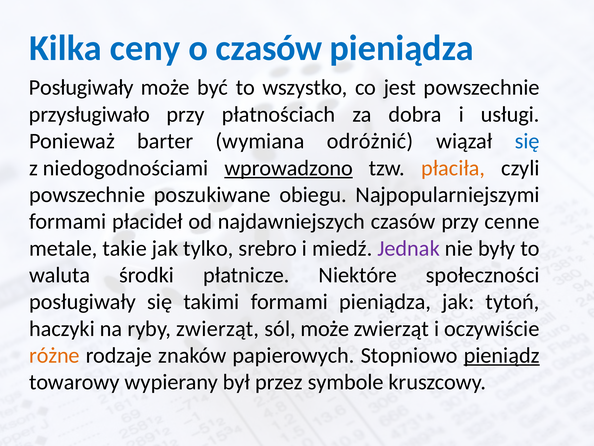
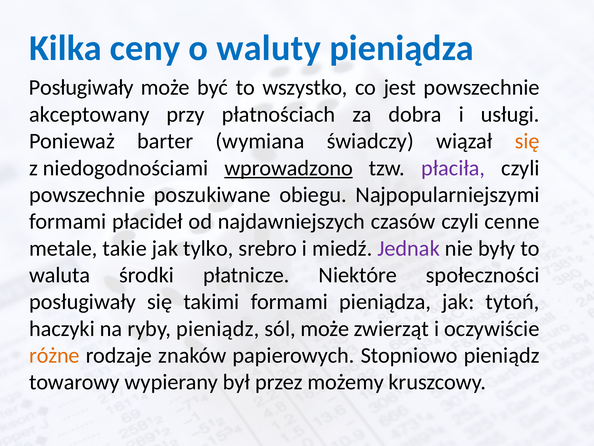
o czasów: czasów -> waluty (269, 48)
przysługiwało: przysługiwało -> akceptowany (89, 114)
odróżnić: odróżnić -> świadczy (370, 141)
się colour: blue -> orange (527, 141)
płaciła colour: orange -> purple (453, 168)
czasów przy: przy -> czyli (460, 221)
ryby zwierząt: zwierząt -> pieniądz (218, 328)
pieniądz underline: present -> none (502, 355)
symbole: symbole -> możemy (346, 382)
